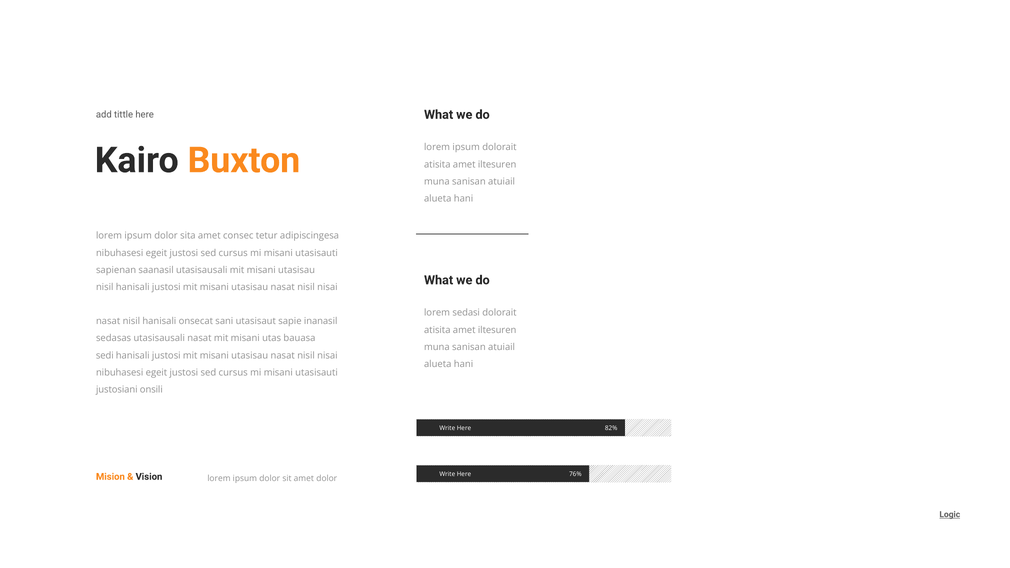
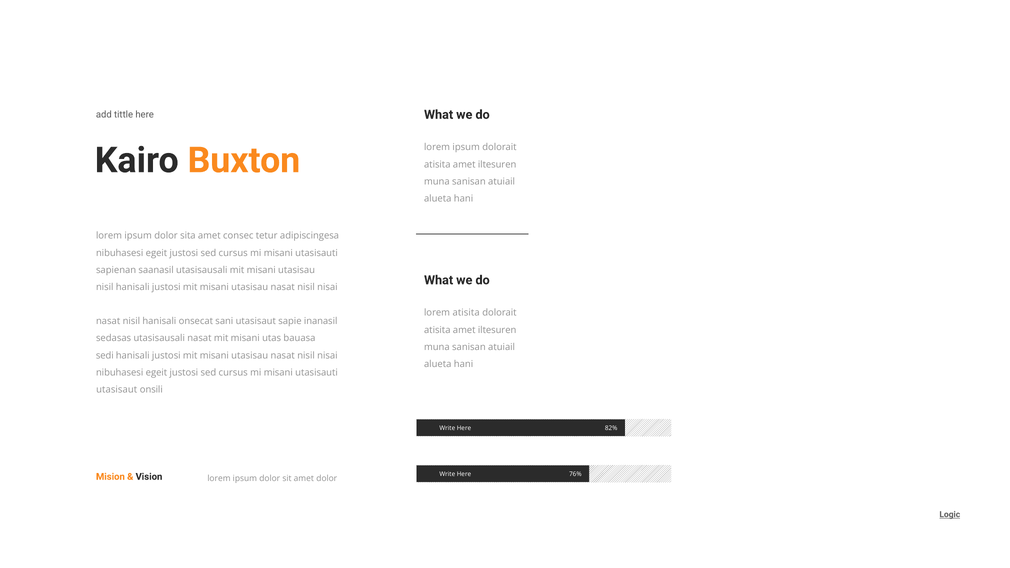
lorem sedasi: sedasi -> atisita (466, 313)
justosiani: justosiani -> utasisaut (117, 390)
